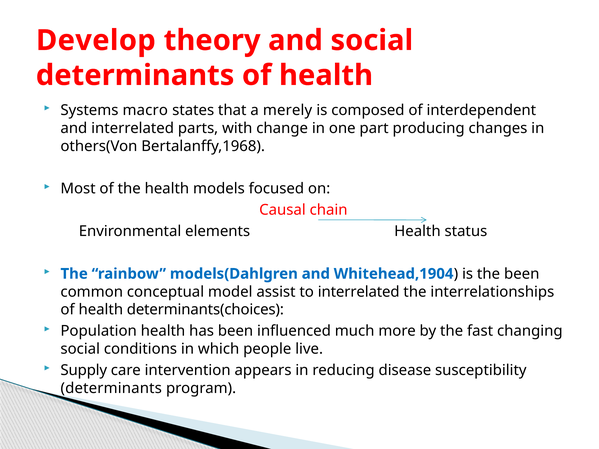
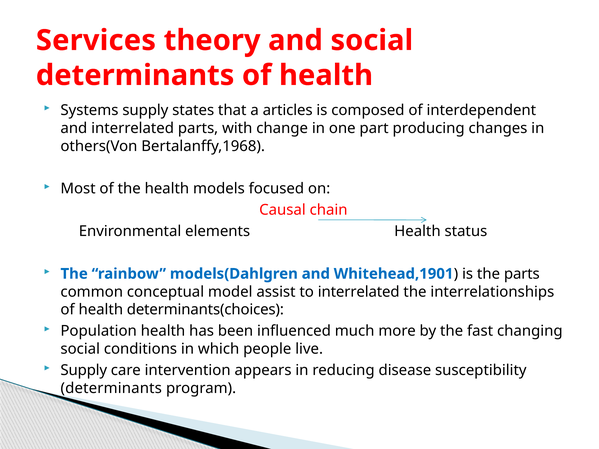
Develop: Develop -> Services (96, 40)
Systems macro: macro -> supply (145, 110)
merely: merely -> articles (288, 110)
Whitehead,1904: Whitehead,1904 -> Whitehead,1901 (394, 274)
the been: been -> parts (522, 274)
